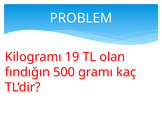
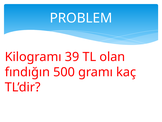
19: 19 -> 39 (72, 57)
